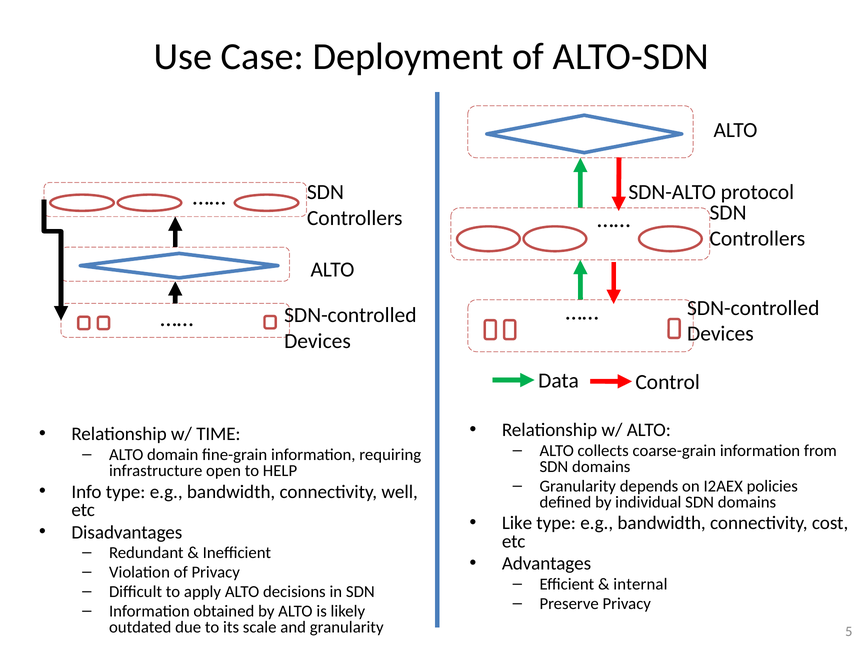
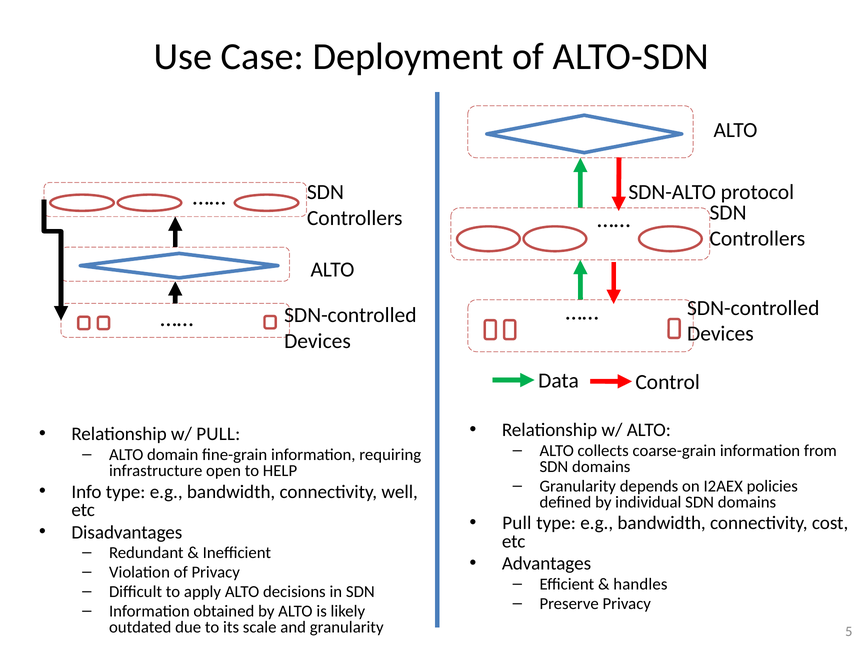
w/ TIME: TIME -> PULL (218, 435)
Like: Like -> Pull (517, 524)
internal: internal -> handles (640, 585)
